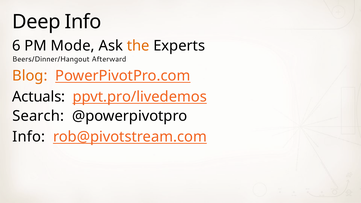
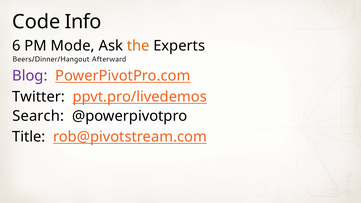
Deep: Deep -> Code (36, 22)
Blog colour: orange -> purple (30, 76)
Actuals: Actuals -> Twitter (39, 97)
Info: Info -> Title (29, 137)
